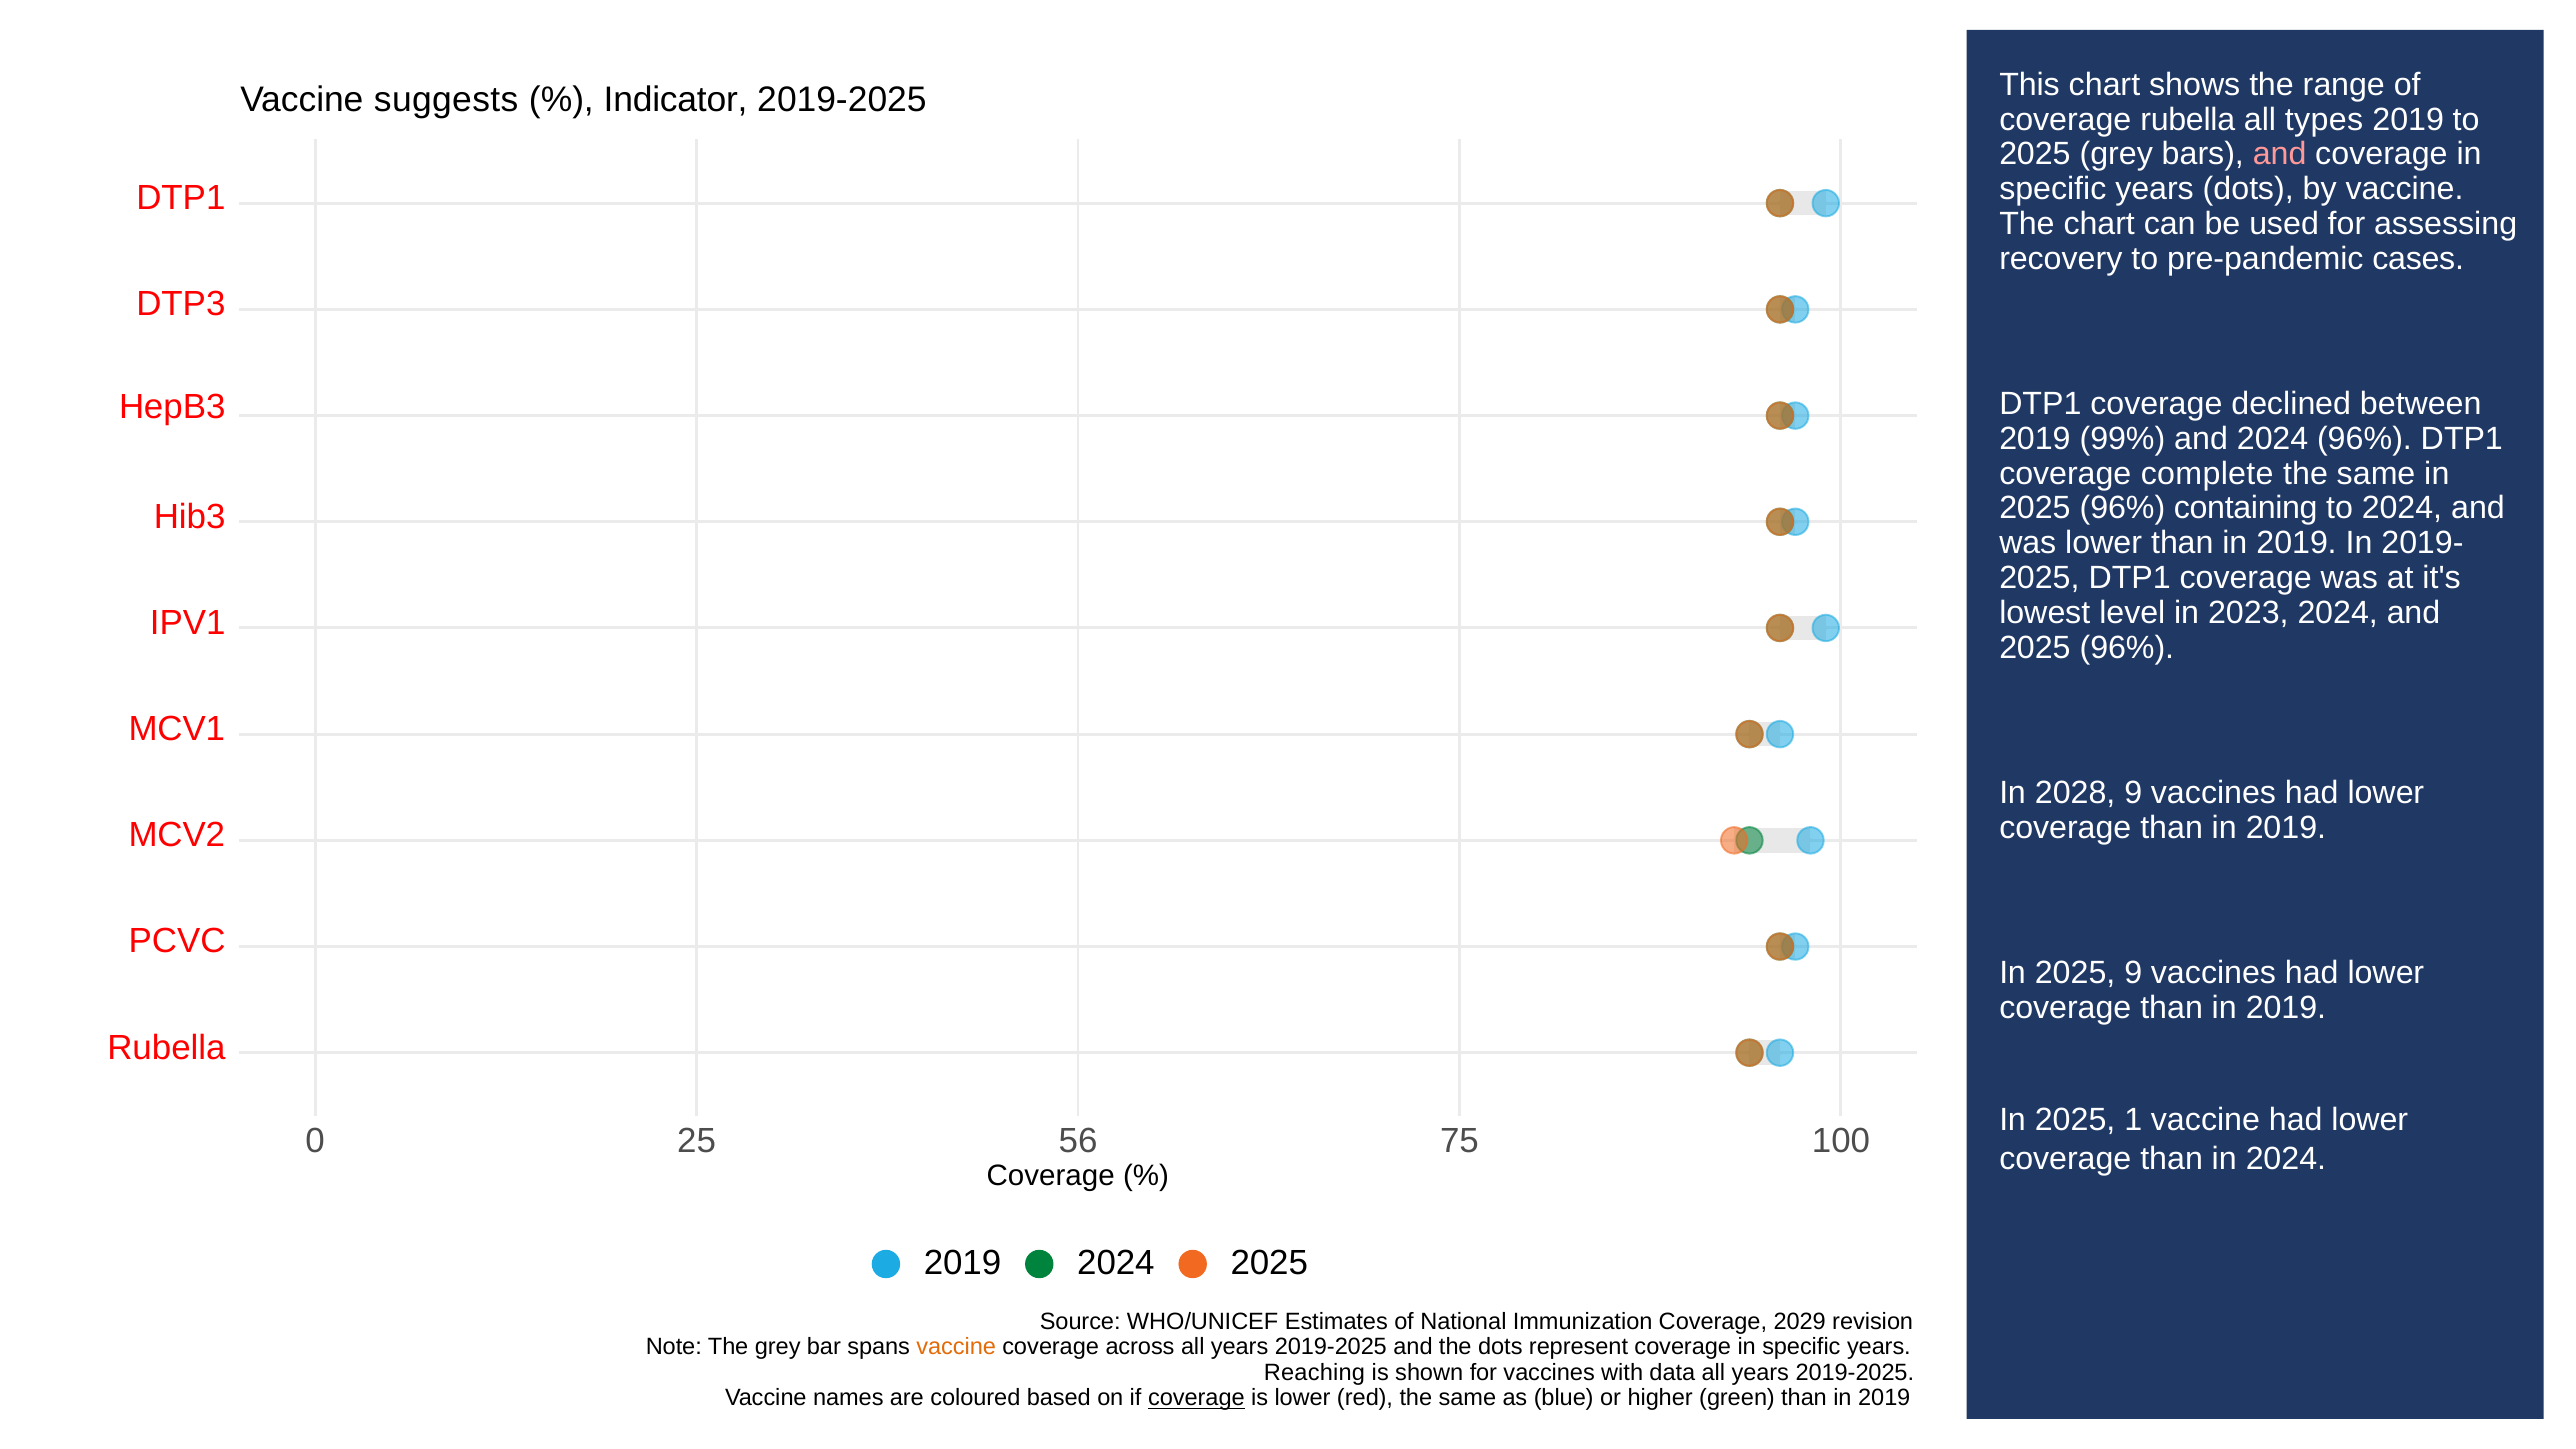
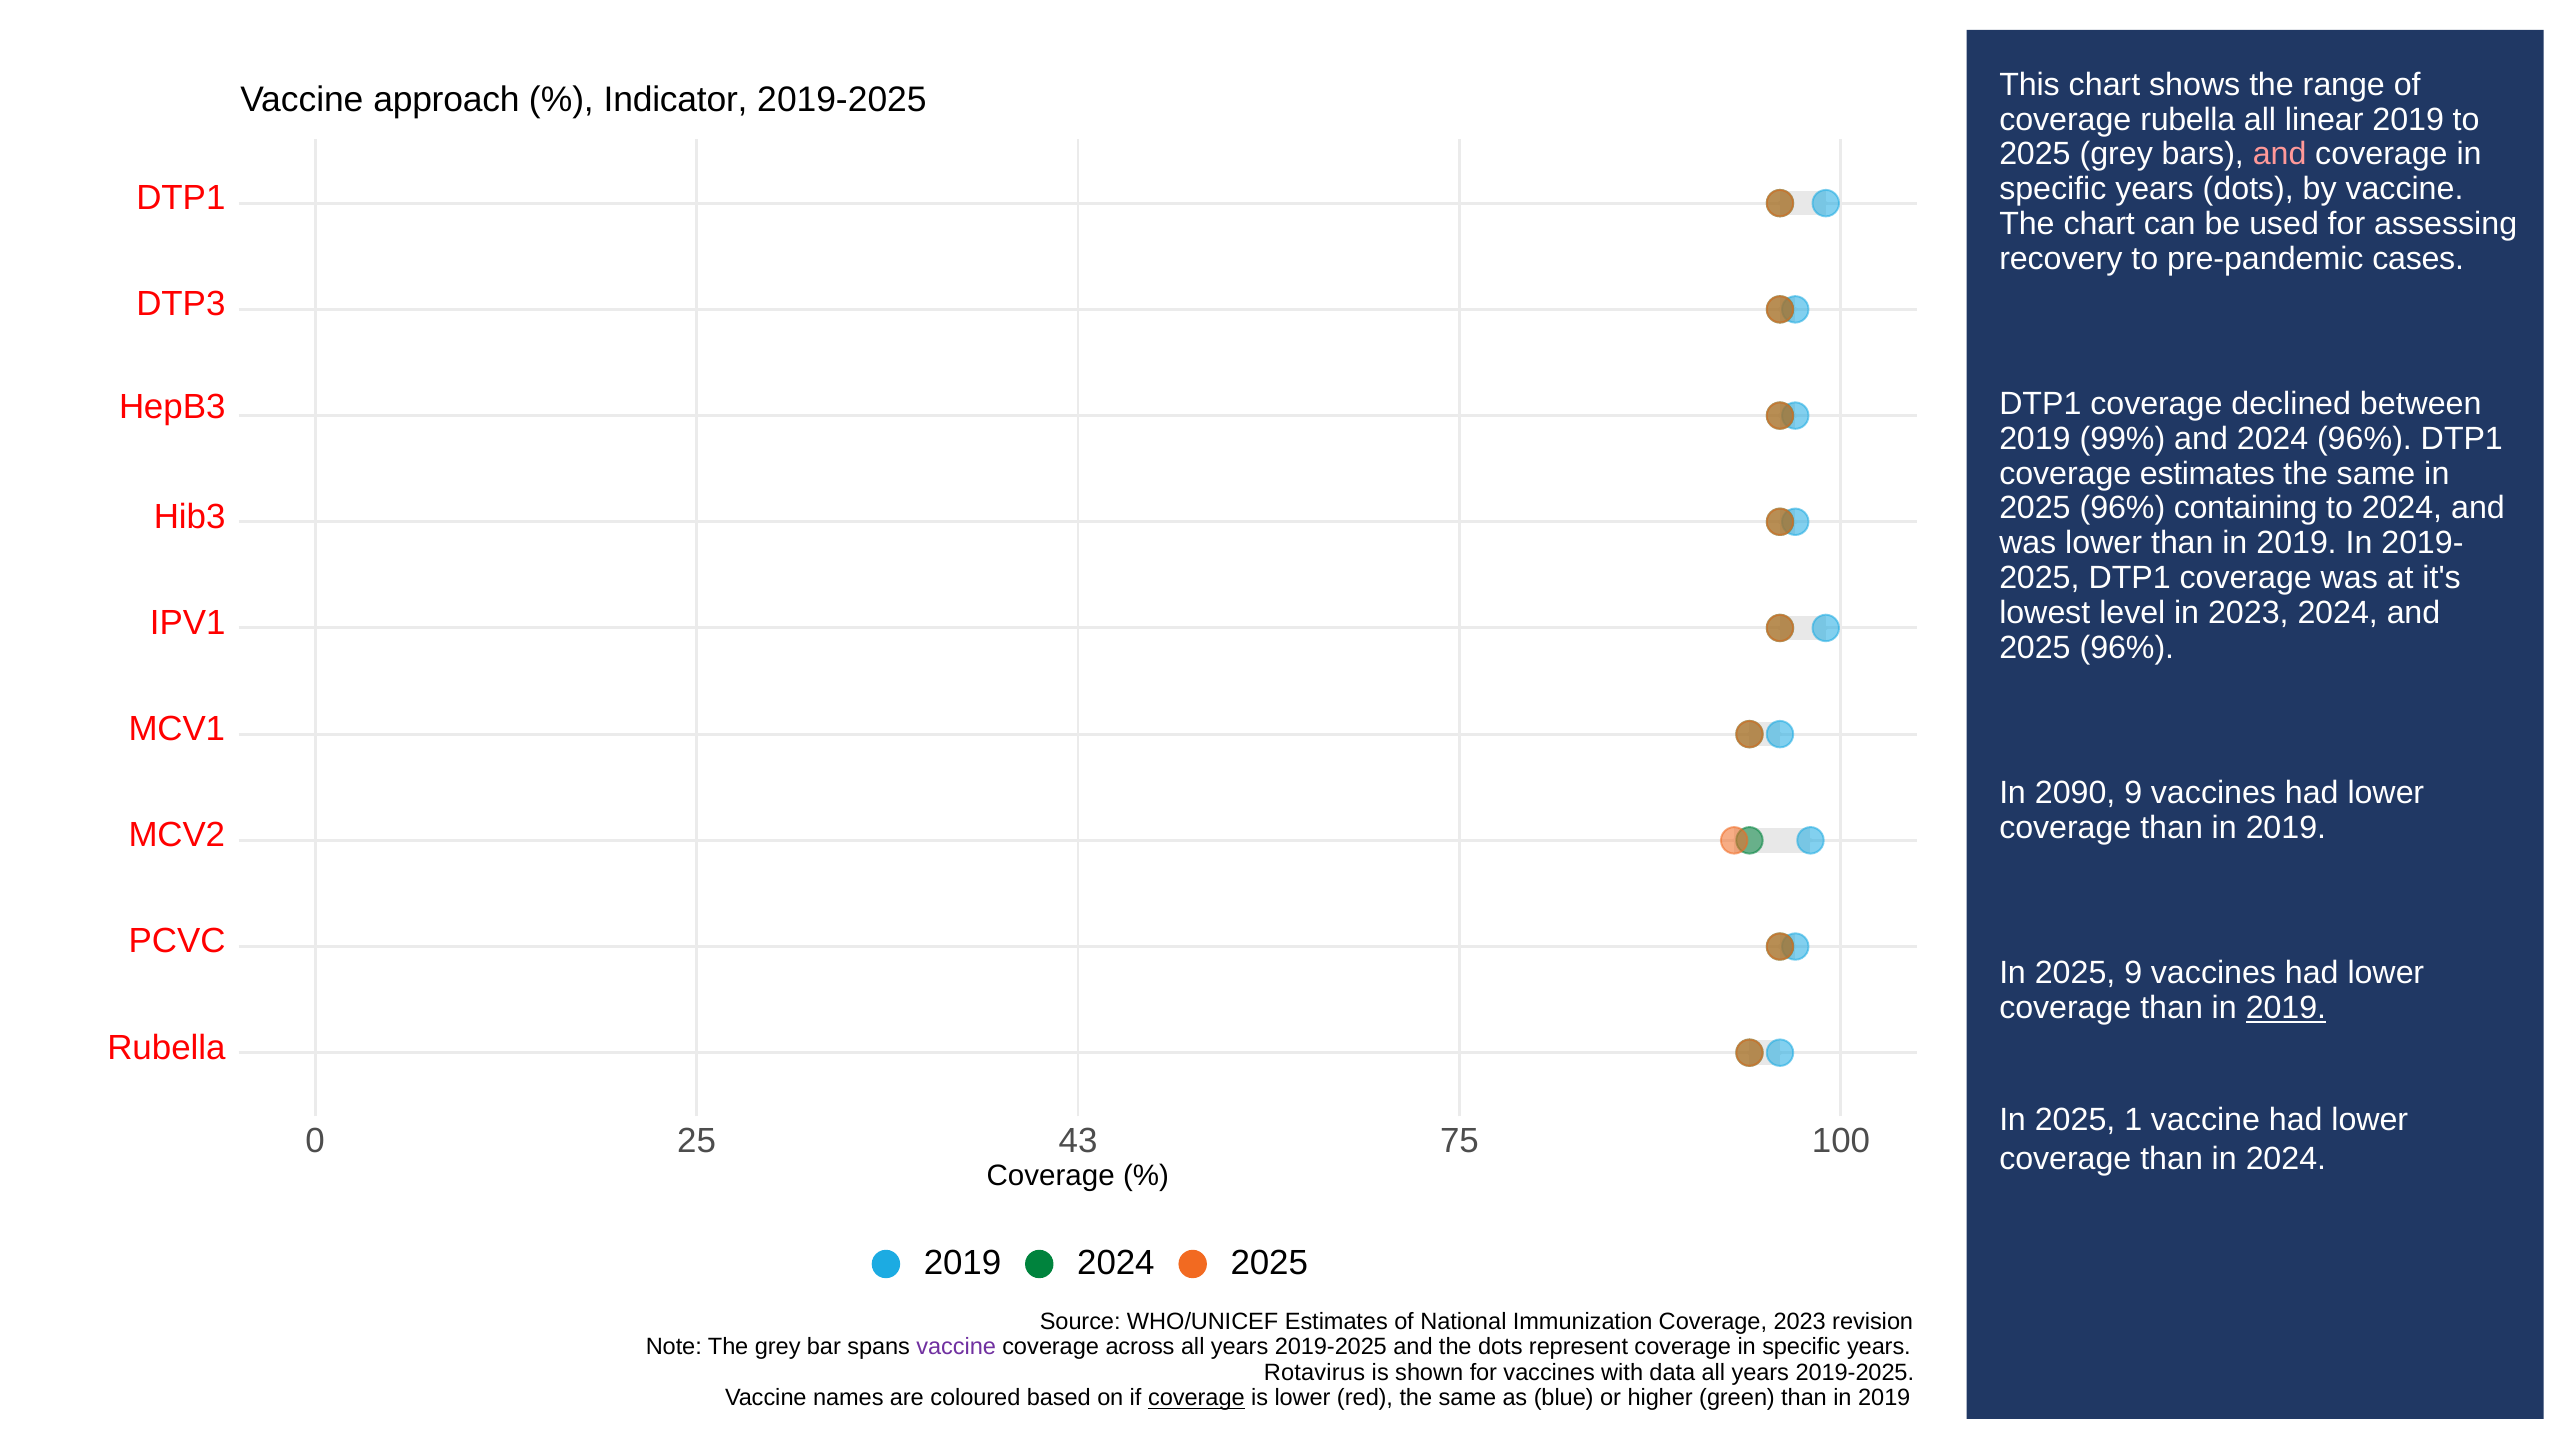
suggests: suggests -> approach (446, 100)
types: types -> linear (2324, 119)
coverage complete: complete -> estimates (2208, 474)
2028: 2028 -> 2090 (2075, 793)
2019 underline: none -> present (2286, 1008)
56: 56 -> 43 (1078, 1141)
Coverage 2029: 2029 -> 2023 (1800, 1322)
vaccine colour: orange -> purple (956, 1347)
Reaching: Reaching -> Rotavirus (1314, 1373)
